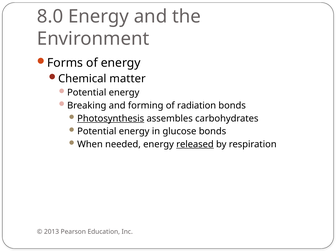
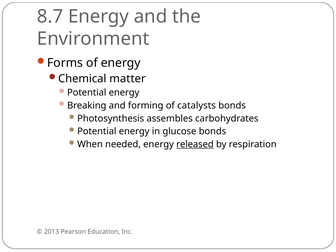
8.0: 8.0 -> 8.7 (50, 16)
radiation: radiation -> catalysts (197, 106)
Photosynthesis underline: present -> none (111, 118)
